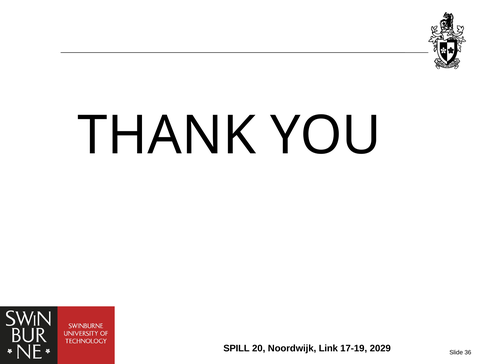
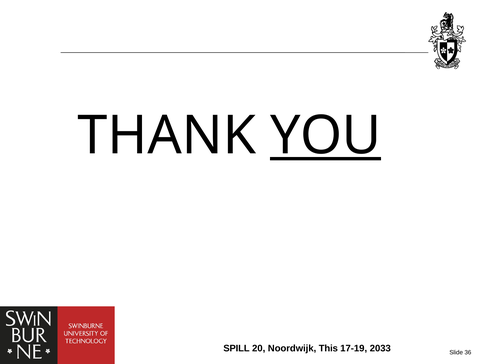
YOU underline: none -> present (326, 135)
Link: Link -> This (328, 348)
2029: 2029 -> 2033 (380, 348)
